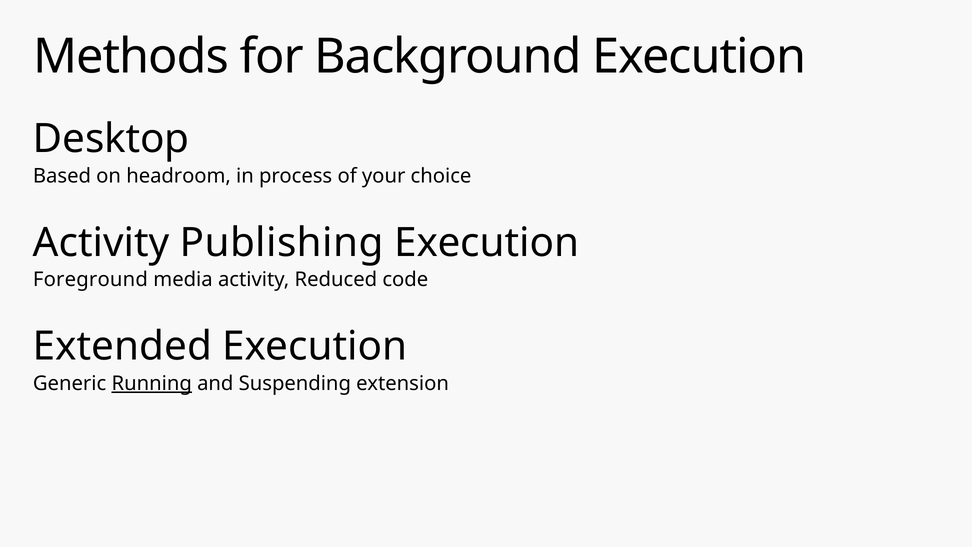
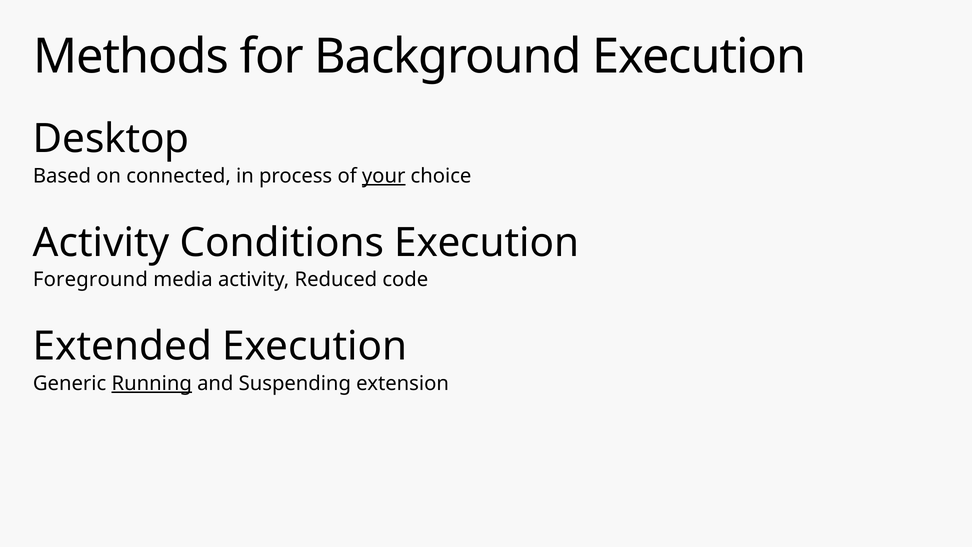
headroom: headroom -> connected (179, 176)
your underline: none -> present (384, 176)
Publishing: Publishing -> Conditions (282, 243)
